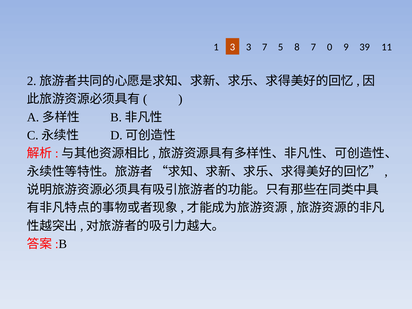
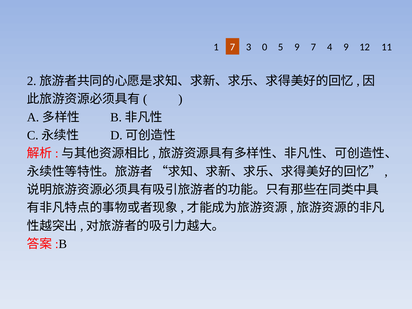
1 3: 3 -> 7 (232, 47)
3 7: 7 -> 0 (265, 47)
5 8: 8 -> 9 (297, 47)
0: 0 -> 4 (330, 47)
39: 39 -> 12 (365, 47)
